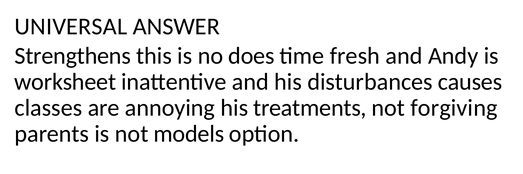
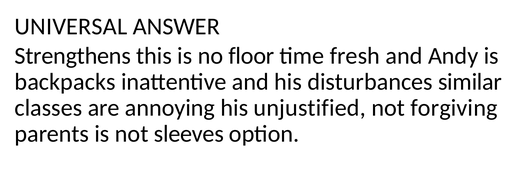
does: does -> floor (251, 56)
worksheet: worksheet -> backpacks (65, 82)
causes: causes -> similar (470, 82)
treatments: treatments -> unjustified (310, 108)
models: models -> sleeves (189, 134)
